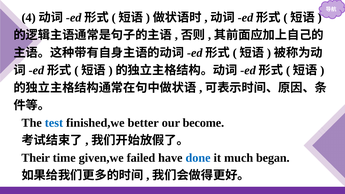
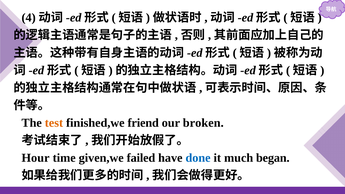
test colour: blue -> orange (54, 123)
better: better -> friend (143, 123)
become: become -> broken (203, 123)
Their: Their -> Hour (36, 158)
